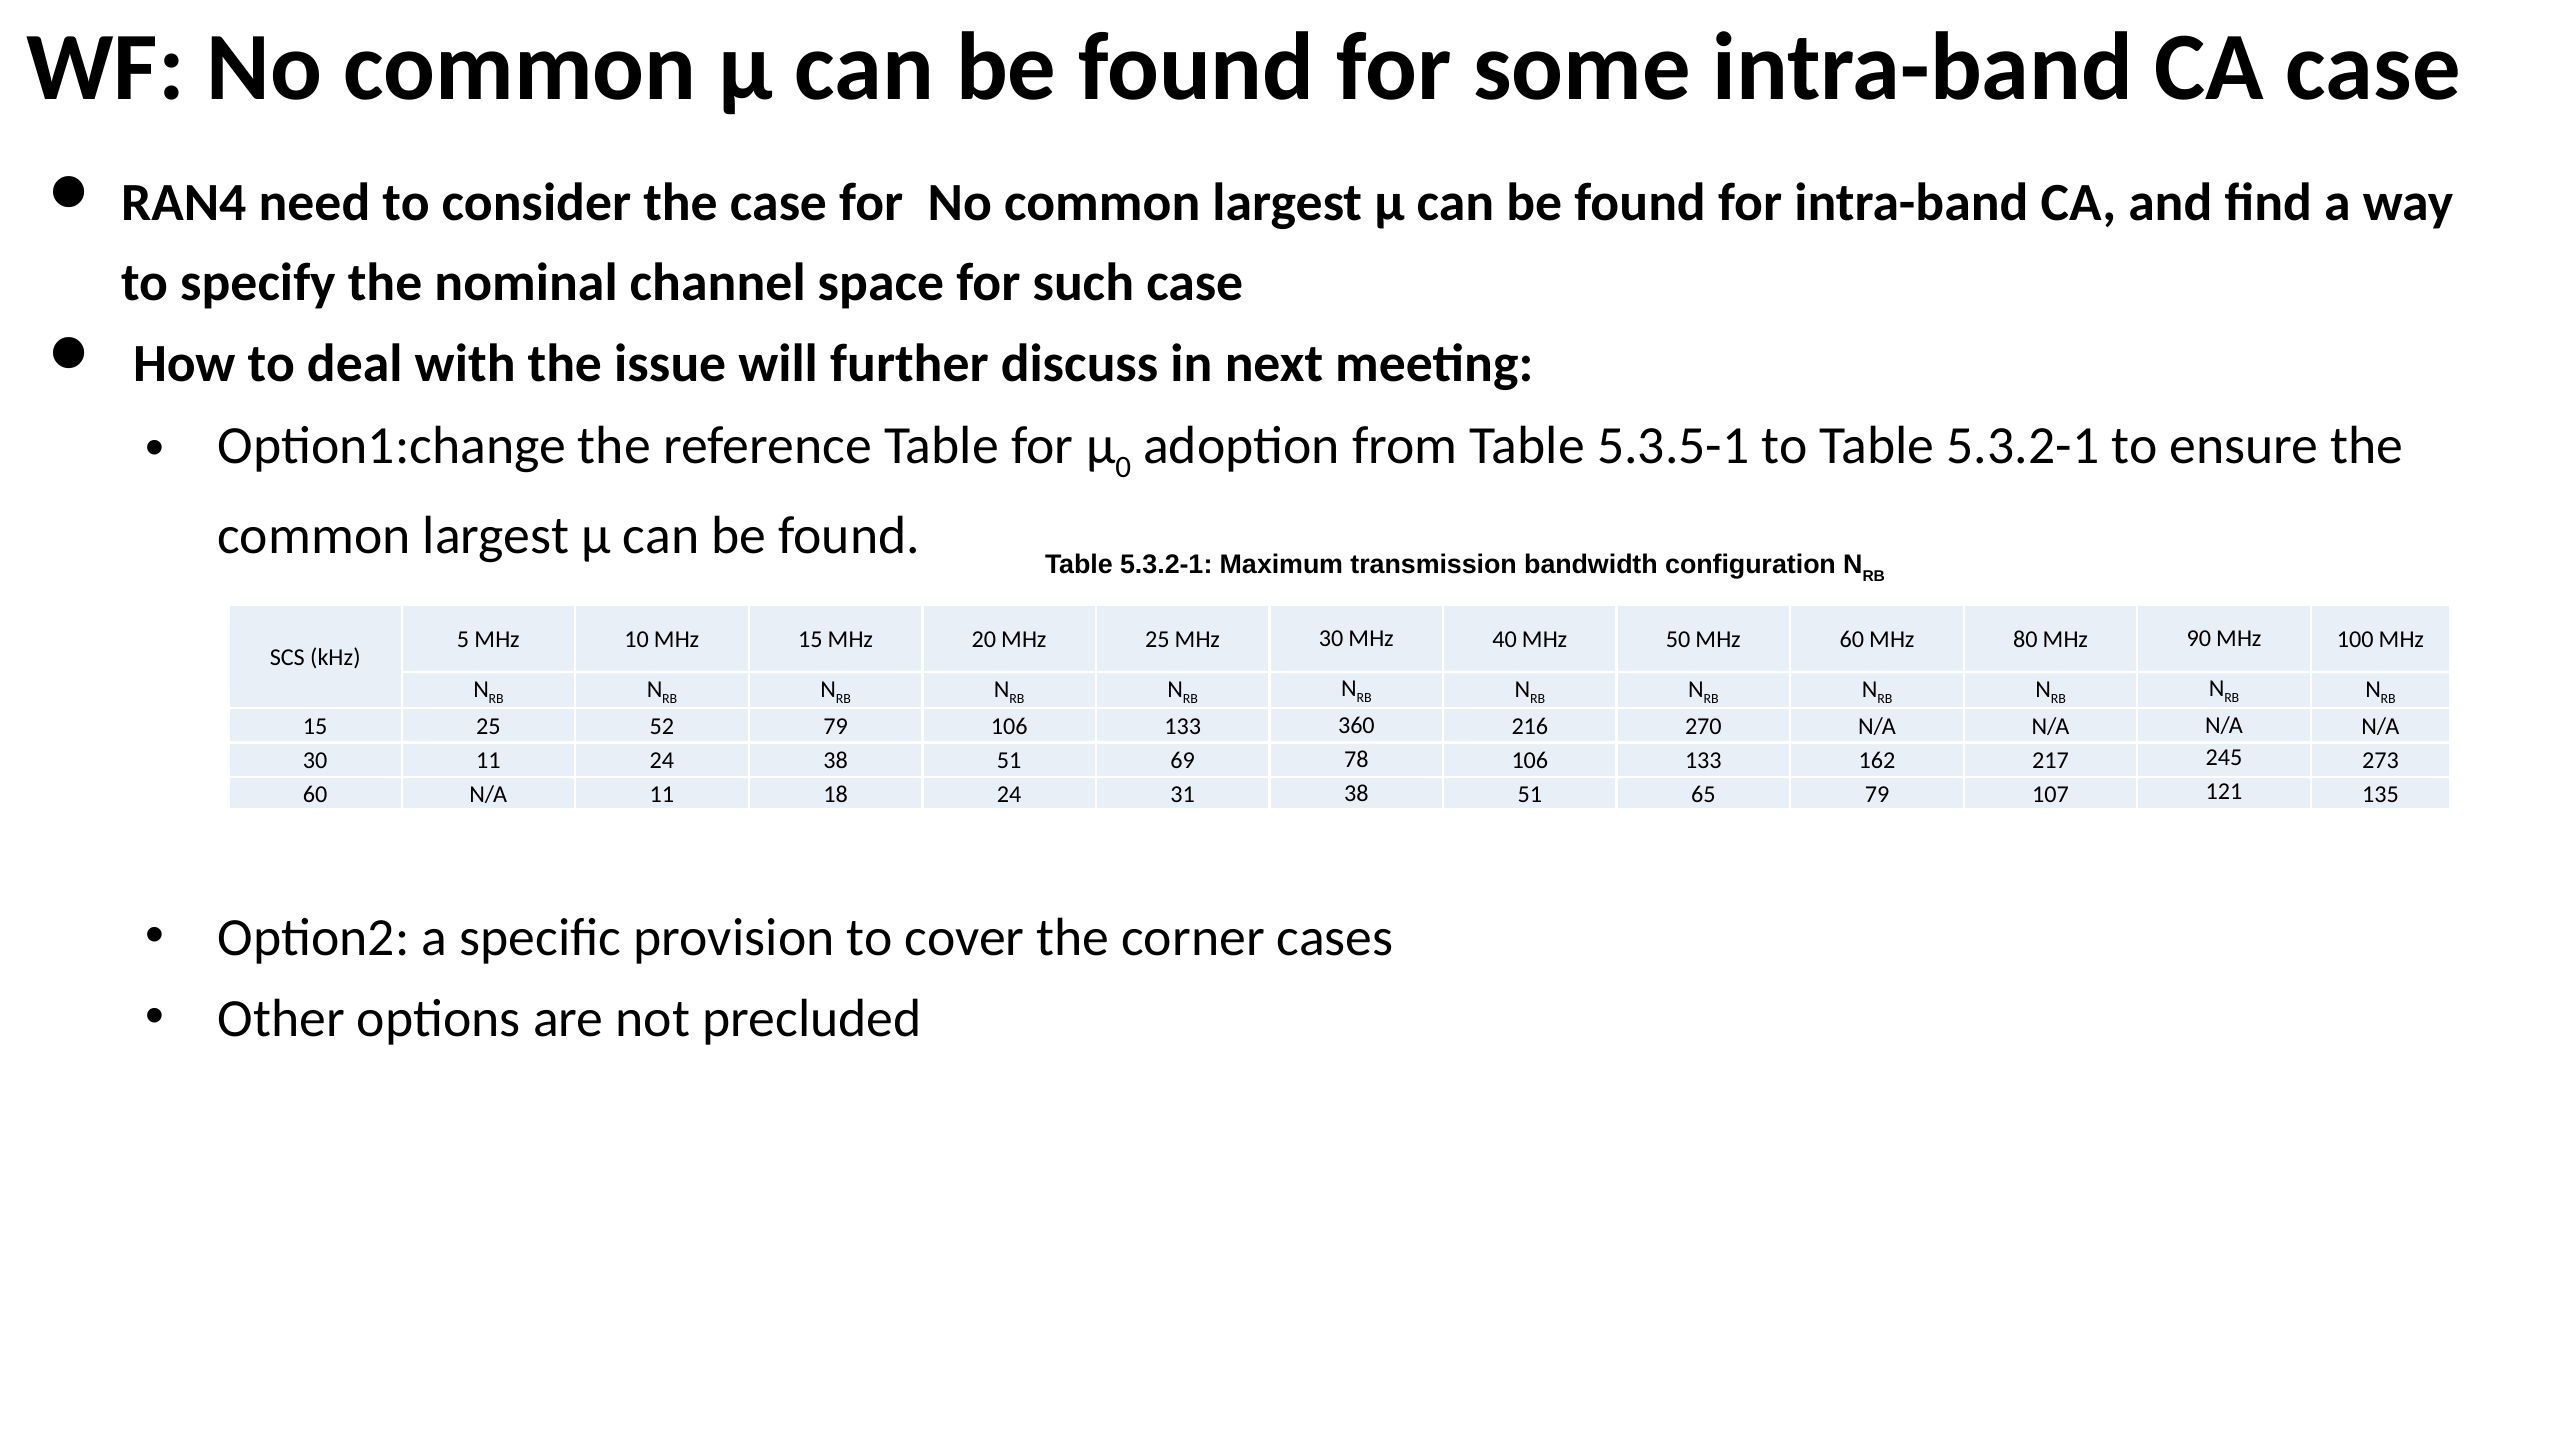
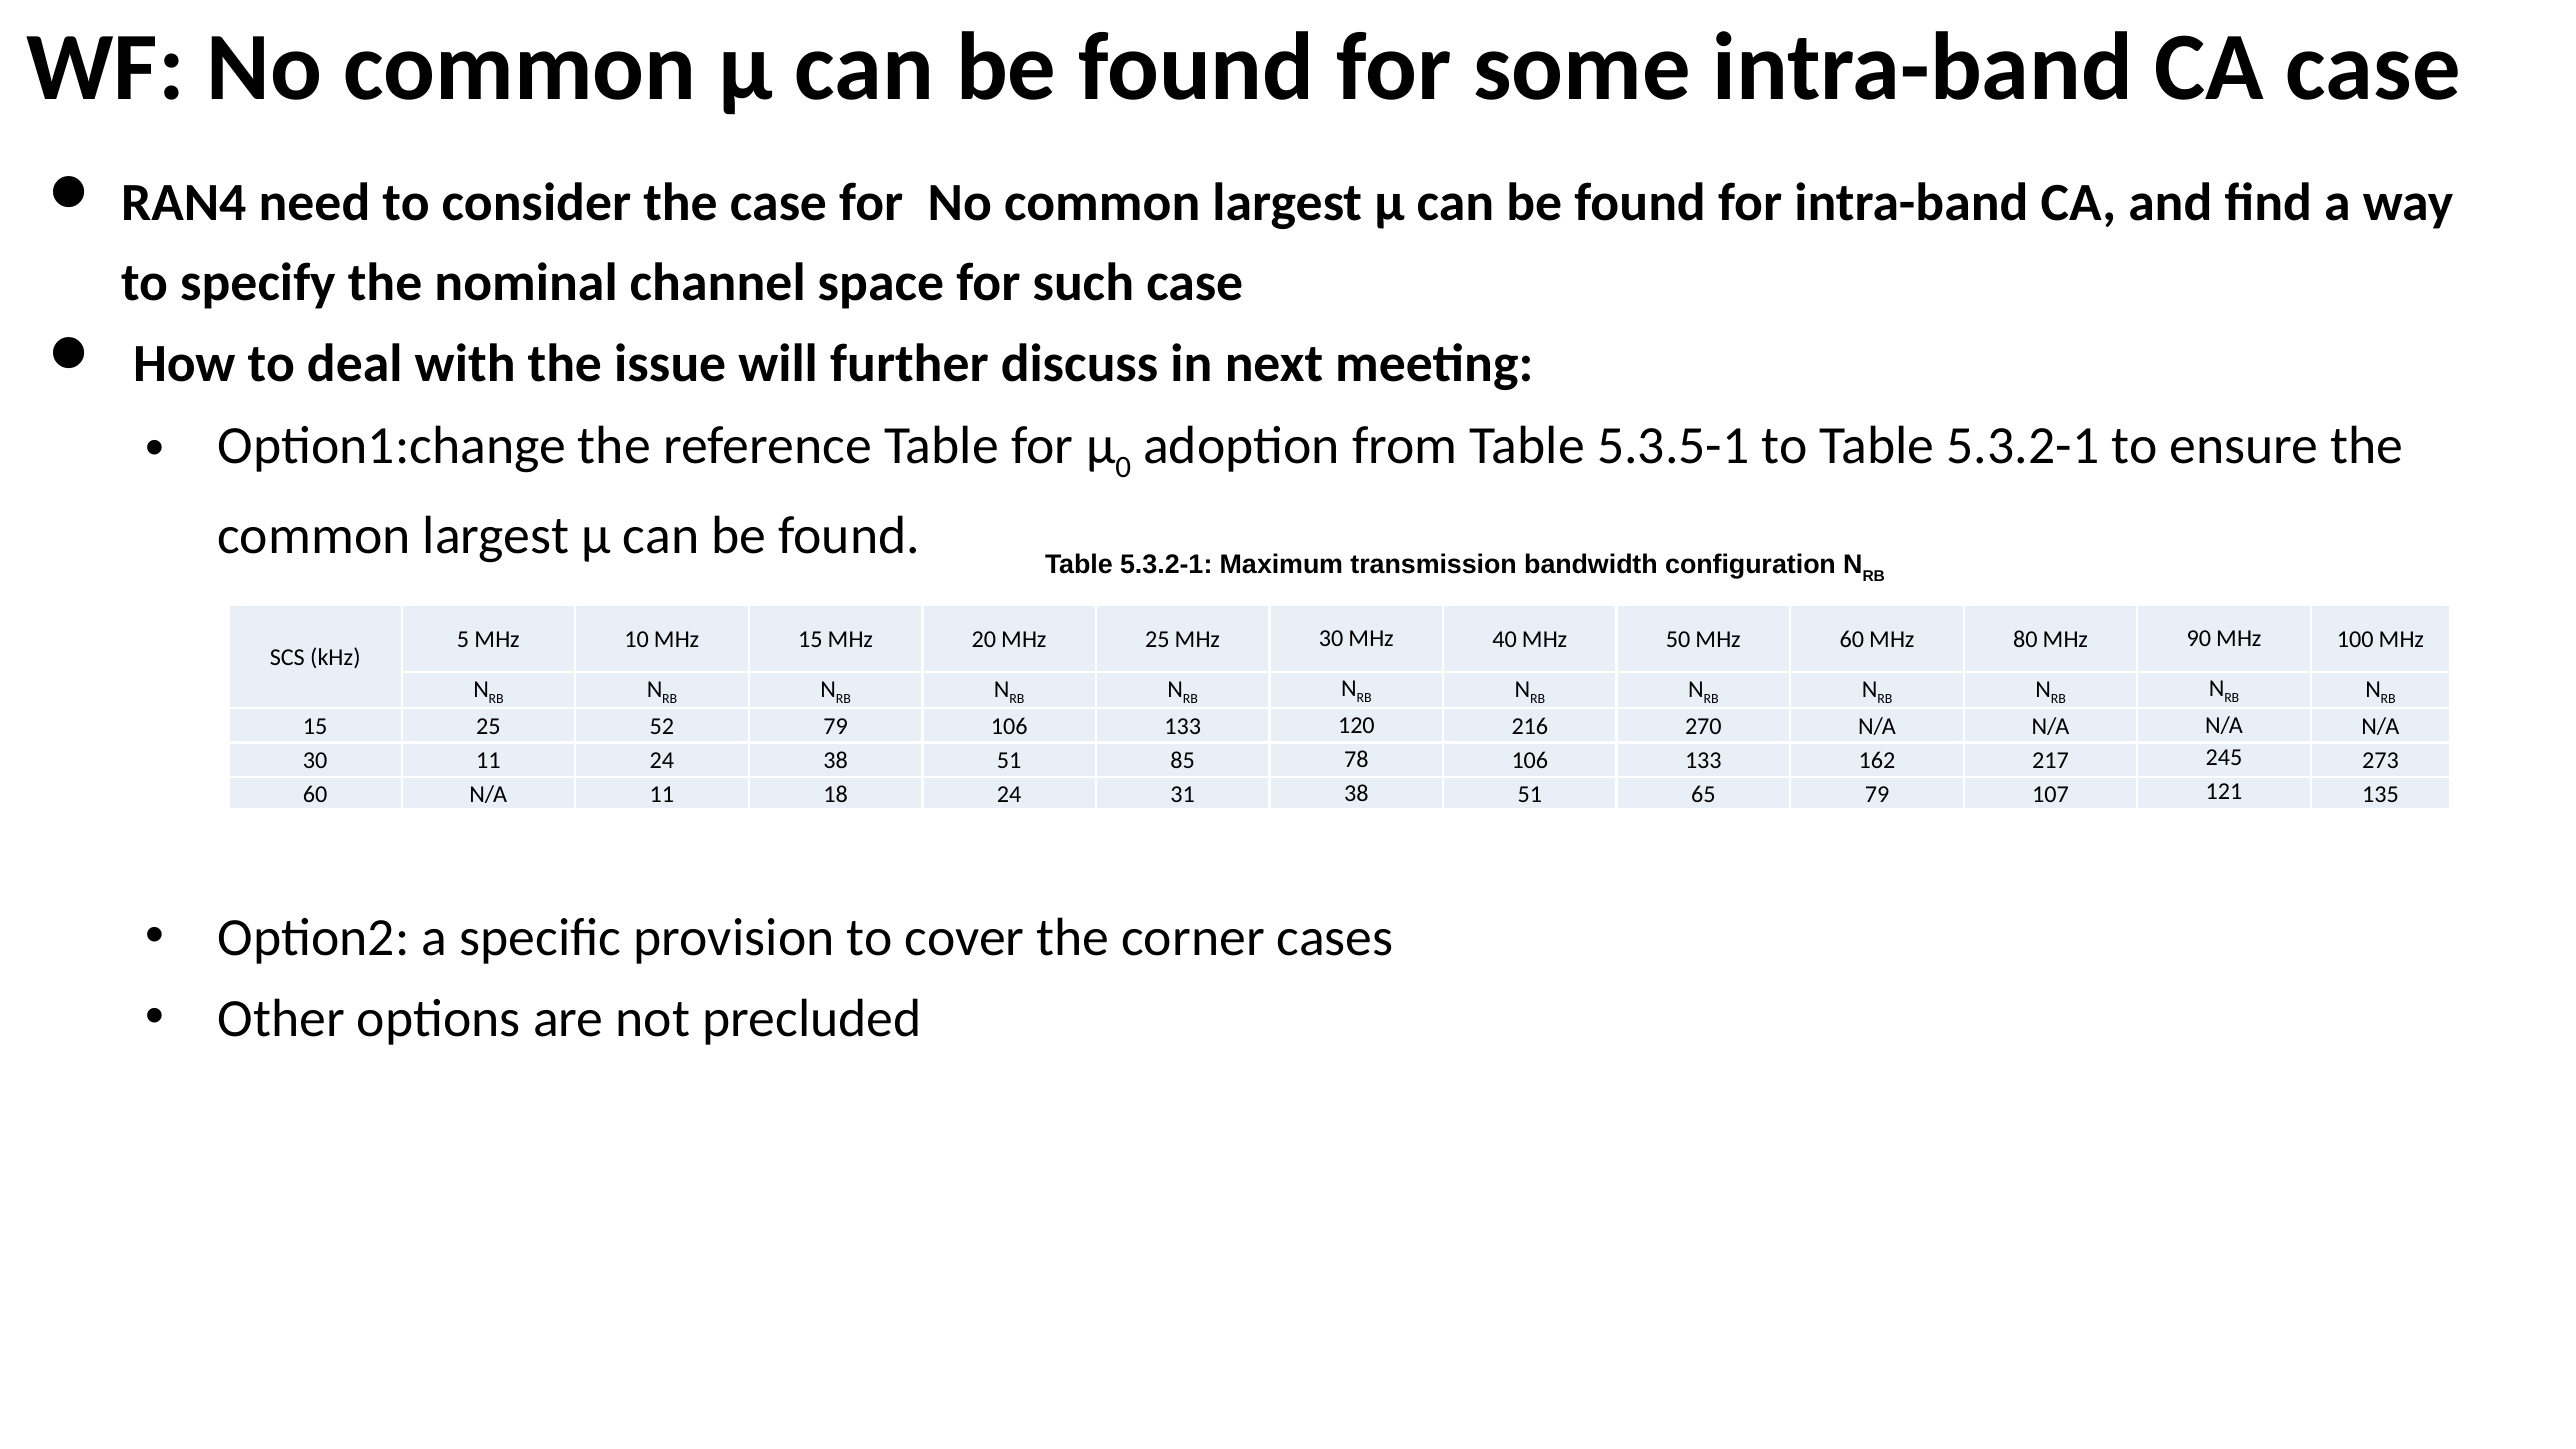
360: 360 -> 120 (1356, 726)
69: 69 -> 85 (1183, 761)
